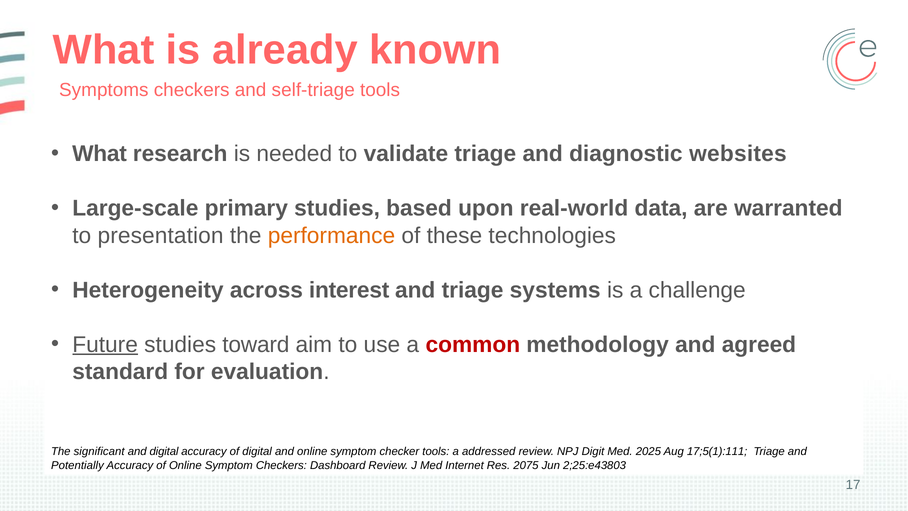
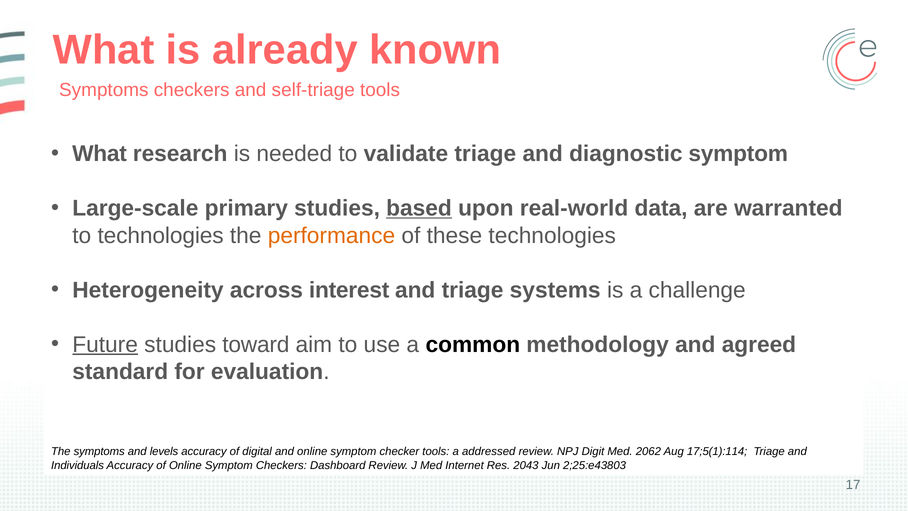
diagnostic websites: websites -> symptom (738, 154)
based underline: none -> present (419, 208)
to presentation: presentation -> technologies (161, 235)
common colour: red -> black (473, 344)
The significant: significant -> symptoms (99, 451)
and digital: digital -> levels (164, 451)
2025: 2025 -> 2062 (648, 451)
17;5(1):111: 17;5(1):111 -> 17;5(1):114 (717, 451)
Potentially: Potentially -> Individuals (78, 465)
2075: 2075 -> 2043 (526, 465)
